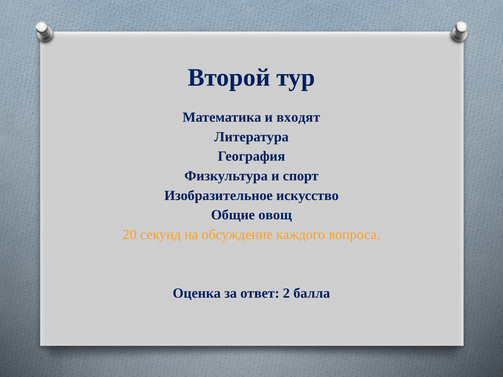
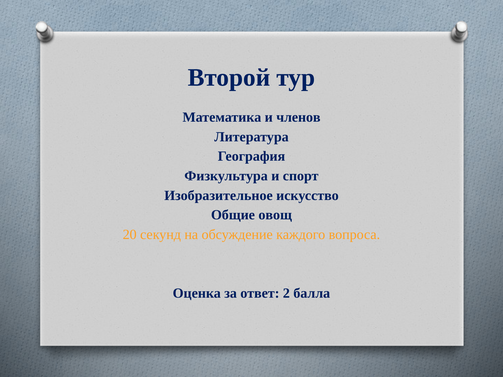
входят: входят -> членов (298, 117)
